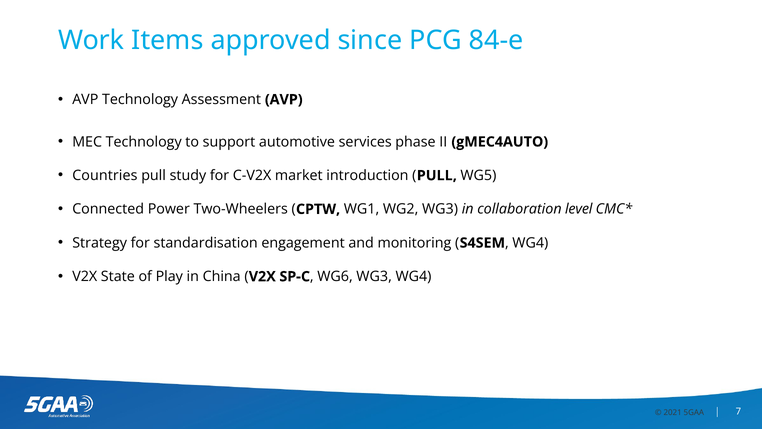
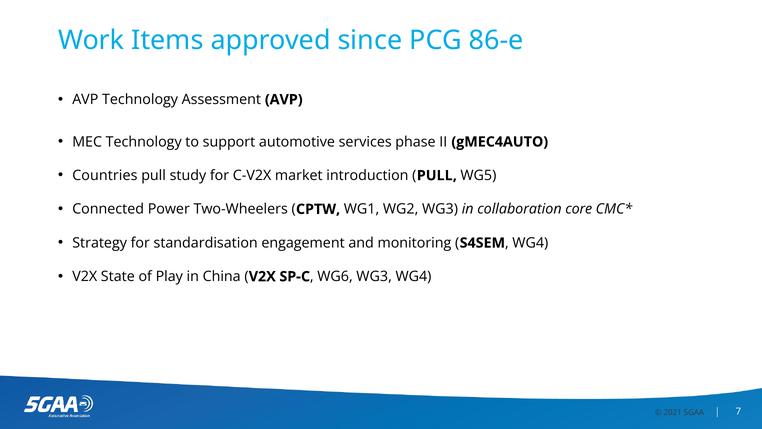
84-e: 84-e -> 86-e (496, 40)
level: level -> core (579, 209)
